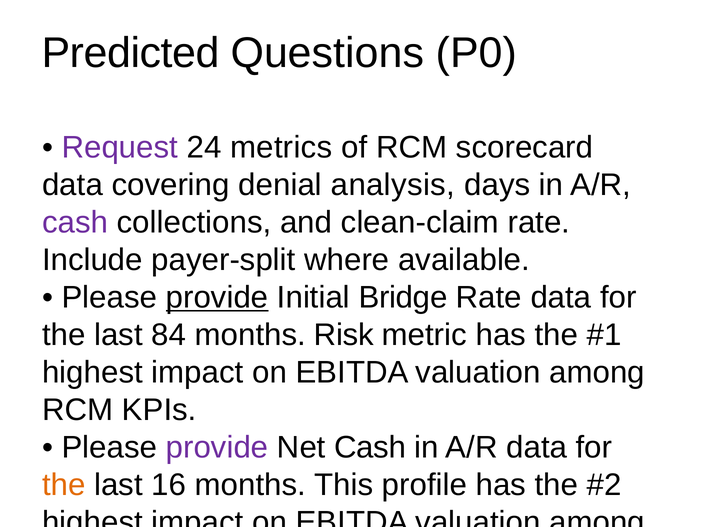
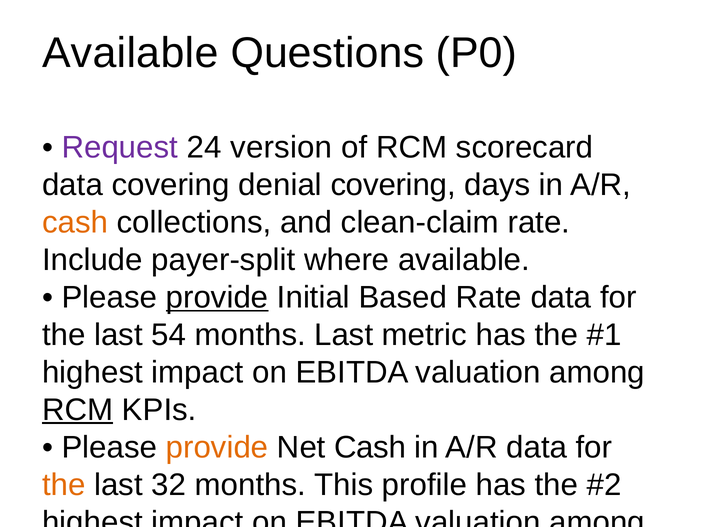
Predicted: Predicted -> Available (130, 53)
metrics: metrics -> version (281, 147)
denial analysis: analysis -> covering (393, 185)
cash colour: purple -> orange (75, 222)
Bridge: Bridge -> Based (403, 297)
84: 84 -> 54 (169, 335)
months Risk: Risk -> Last (344, 335)
RCM underline: none -> present (78, 410)
provide colour: purple -> orange (217, 447)
16: 16 -> 32 (169, 485)
